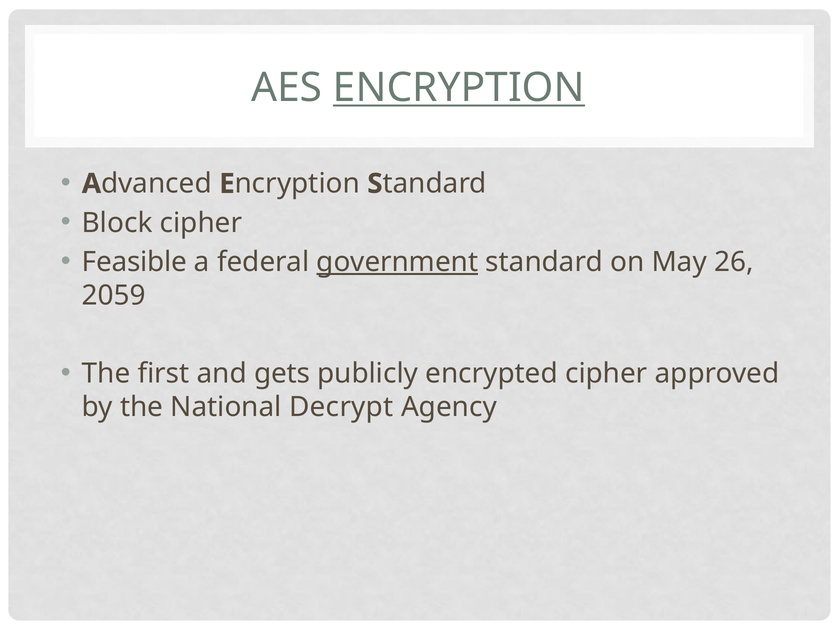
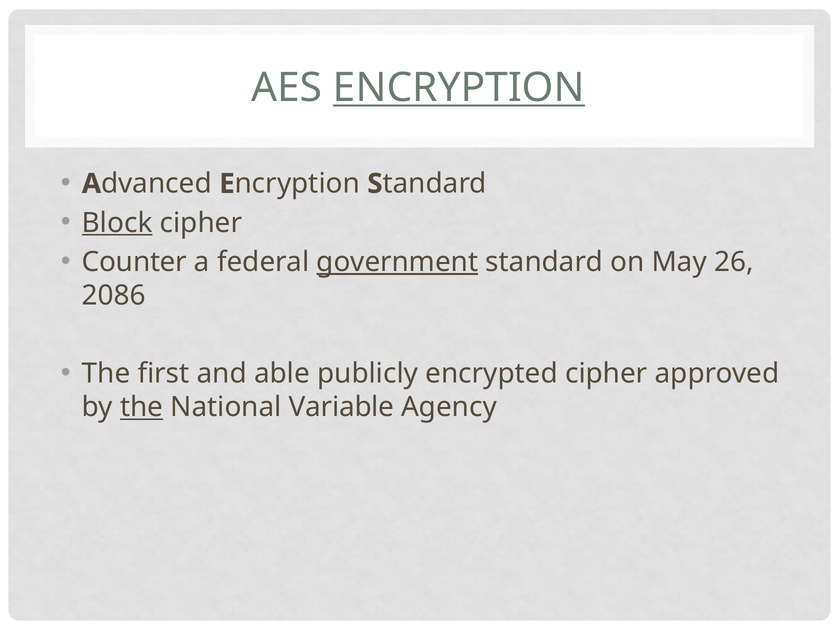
Block underline: none -> present (117, 223)
Feasible: Feasible -> Counter (134, 262)
2059: 2059 -> 2086 (114, 296)
gets: gets -> able (282, 374)
the underline: none -> present (142, 407)
Decrypt: Decrypt -> Variable (342, 407)
